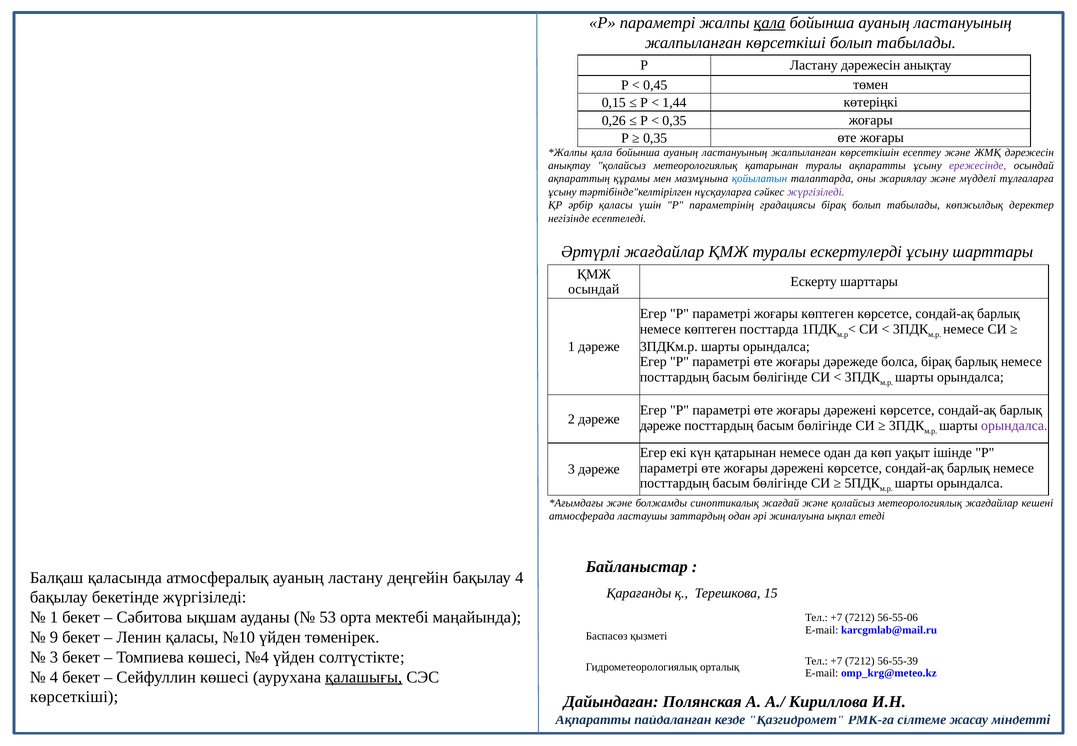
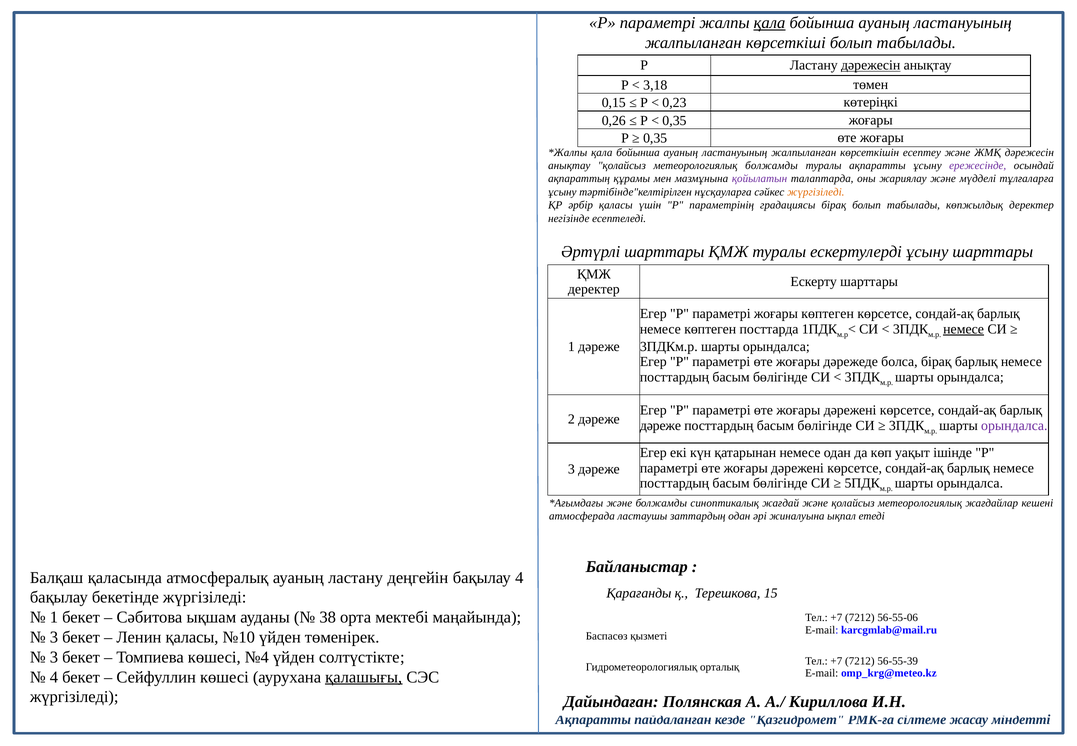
дәрежесін underline: none -> present (871, 65)
0,45: 0,45 -> 3,18 (655, 85)
1,44: 1,44 -> 0,23 (674, 103)
метеорологиялық қатарынан: қатарынан -> болжамды (772, 166)
қойылатын colour: blue -> purple (760, 179)
жүргізіледі colour: purple -> orange (816, 192)
Әртүрлі жағдайлар: жағдайлар -> шарттары (664, 252)
осындай: осындай -> деректер (594, 289)
немесе underline: none -> present (964, 329)
53: 53 -> 38 (328, 617)
9: 9 -> 3 (54, 637)
көрсеткіші: көрсеткіші -> жүргізіледі (74, 697)
